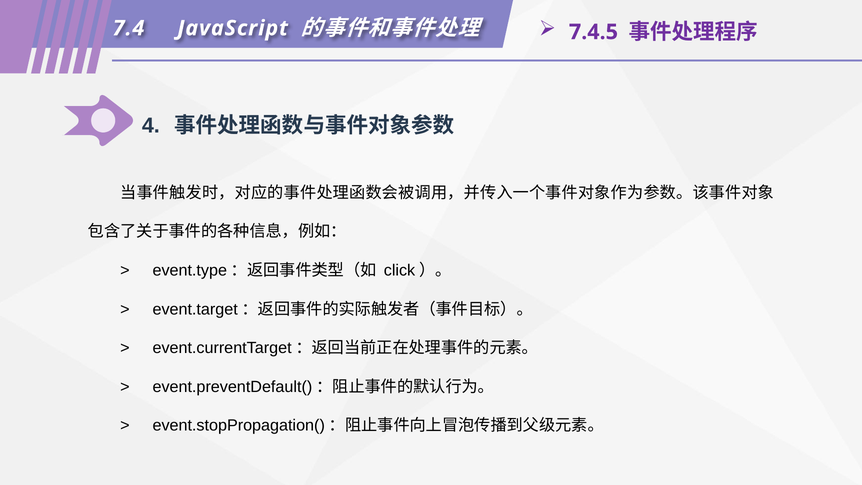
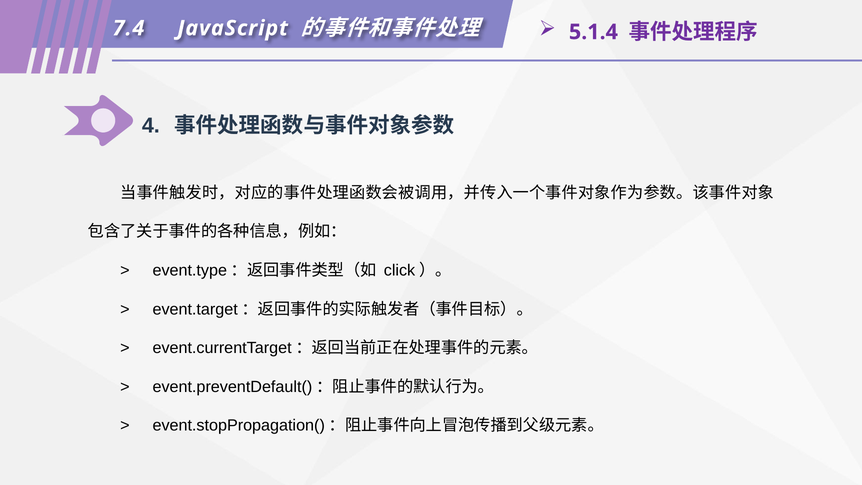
7.4.5: 7.4.5 -> 5.1.4 (593, 32)
